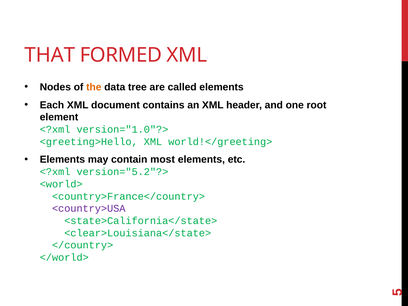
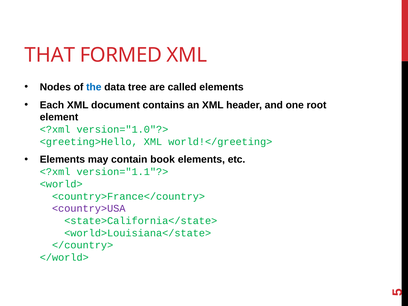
the colour: orange -> blue (94, 87)
most: most -> book (163, 160)
version="5.2"?>: version="5.2"?> -> version="1.1"?> (122, 172)
<clear>Louisiana</state>: <clear>Louisiana</state> -> <world>Louisiana</state> (138, 233)
